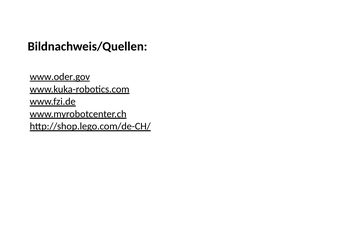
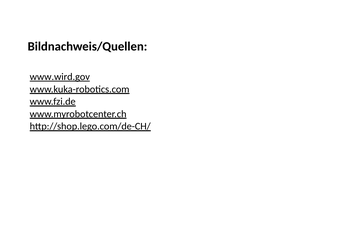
www.oder.gov: www.oder.gov -> www.wird.gov (60, 77)
